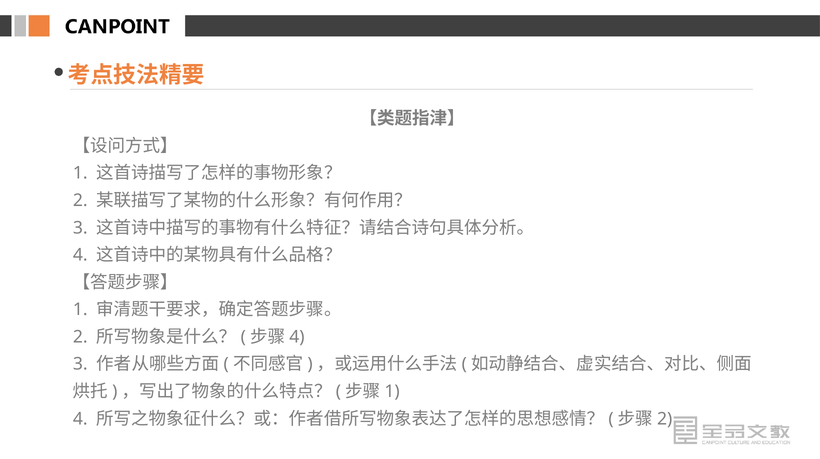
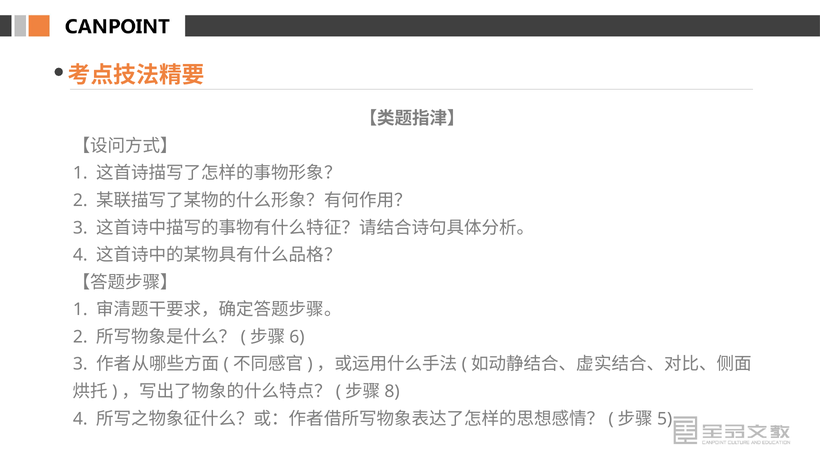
4: 4 -> 6 (297, 337)
1: 1 -> 8 (392, 392)
2: 2 -> 5 (665, 419)
